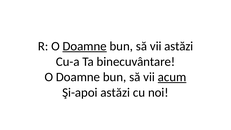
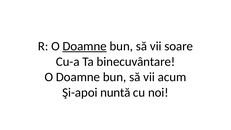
vii astăzi: astăzi -> soare (179, 46)
acum underline: present -> none (172, 77)
Şi-apoi astăzi: astăzi -> nuntă (115, 92)
